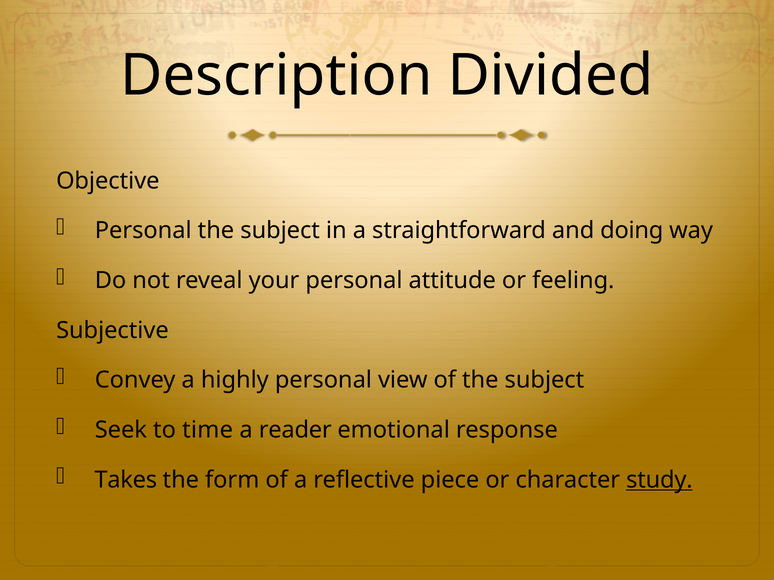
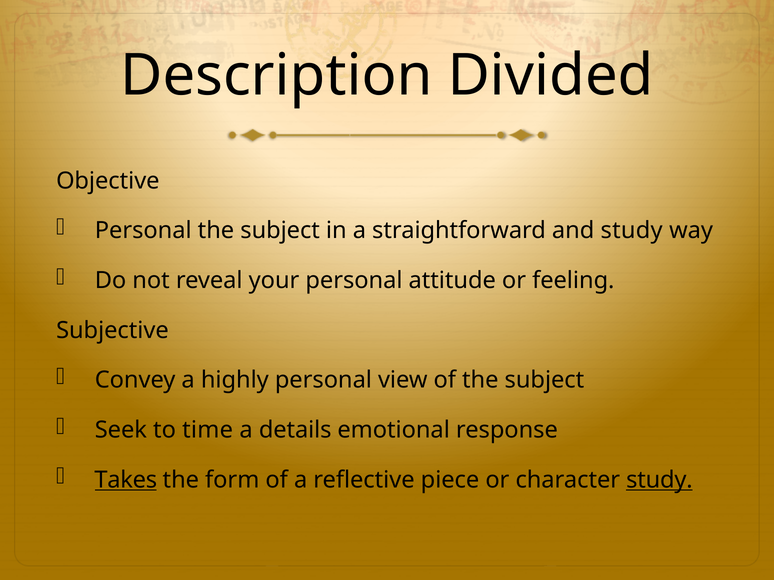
and doing: doing -> study (632, 231)
reader: reader -> details (295, 430)
Takes underline: none -> present (126, 480)
